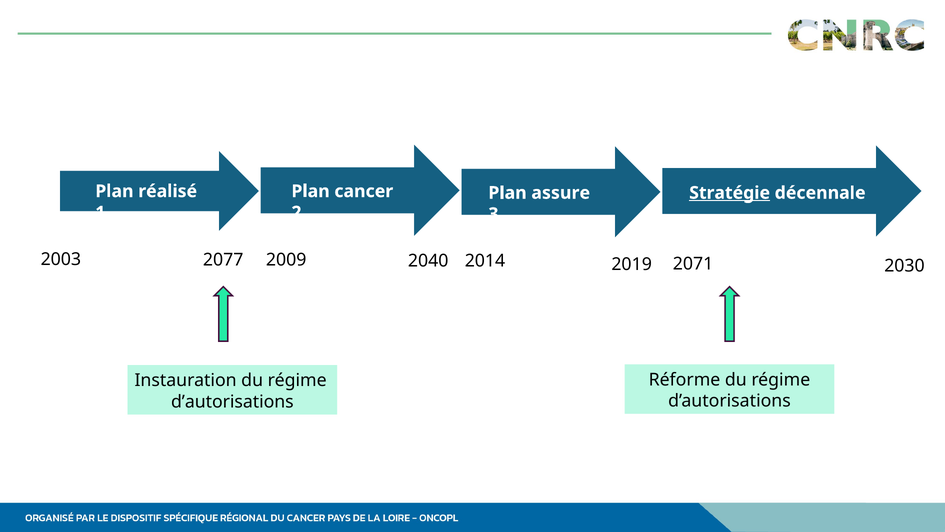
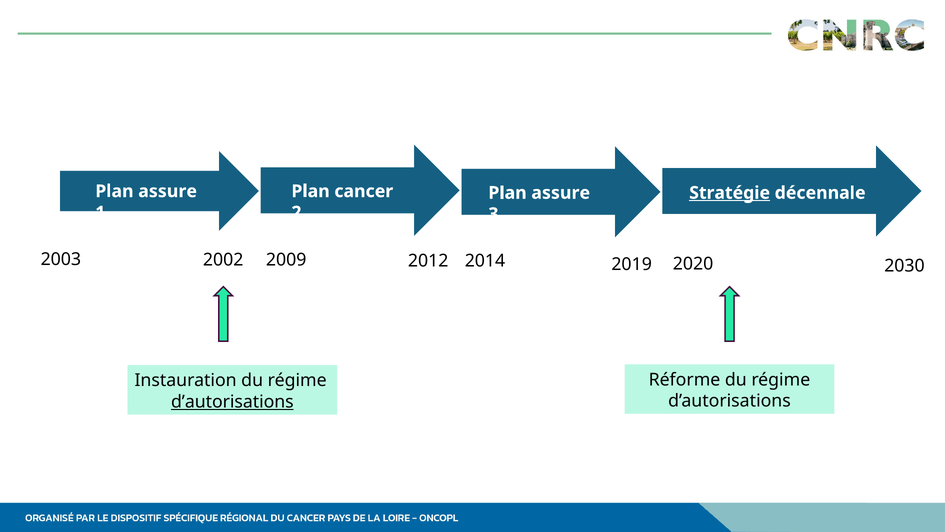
réalisé: réalisé -> assure (168, 191)
2077: 2077 -> 2002 (223, 260)
2040: 2040 -> 2012 (428, 261)
2071: 2071 -> 2020 (693, 263)
d’autorisations underline: none -> present (232, 401)
